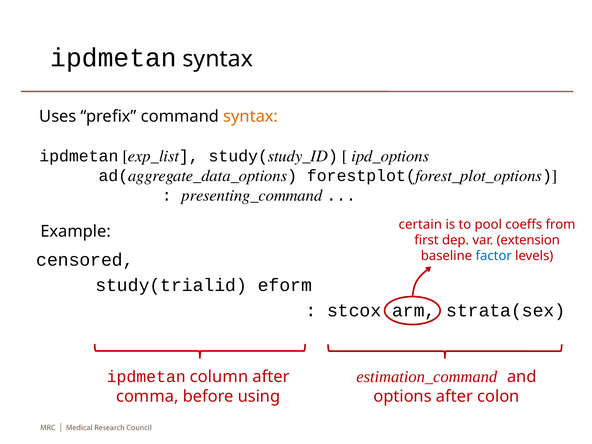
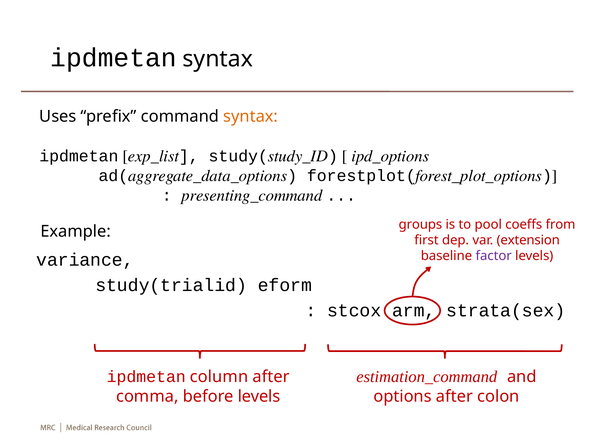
certain: certain -> groups (420, 224)
factor colour: blue -> purple (494, 256)
censored: censored -> variance (85, 260)
before using: using -> levels (259, 396)
